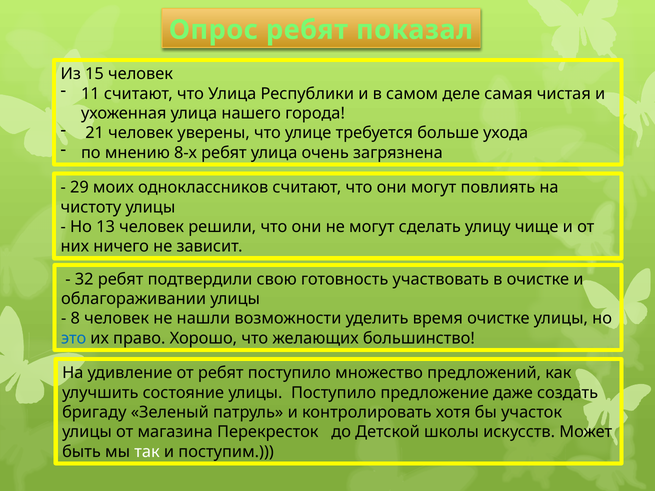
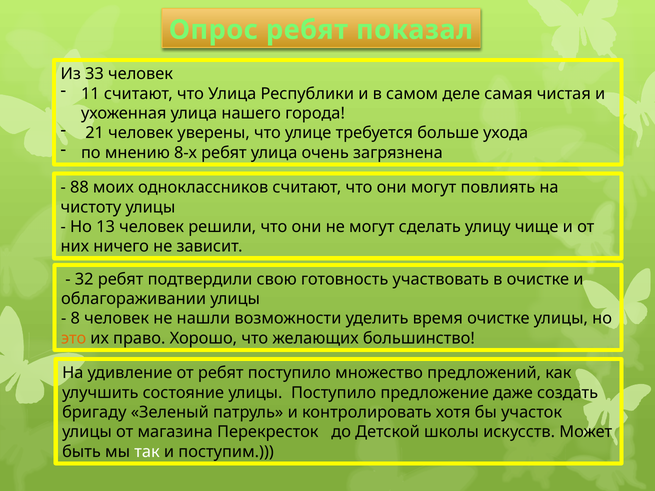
15: 15 -> 33 (94, 74)
29: 29 -> 88 (79, 188)
это colour: blue -> orange (74, 338)
